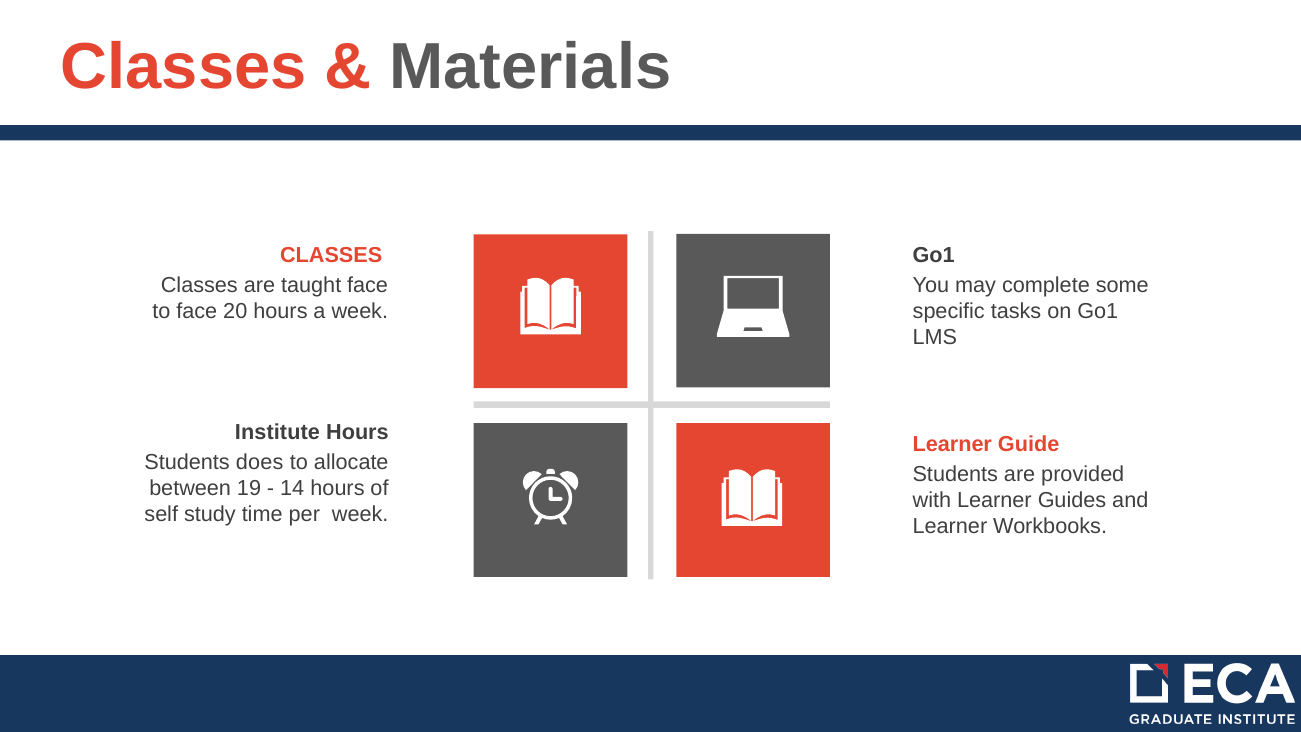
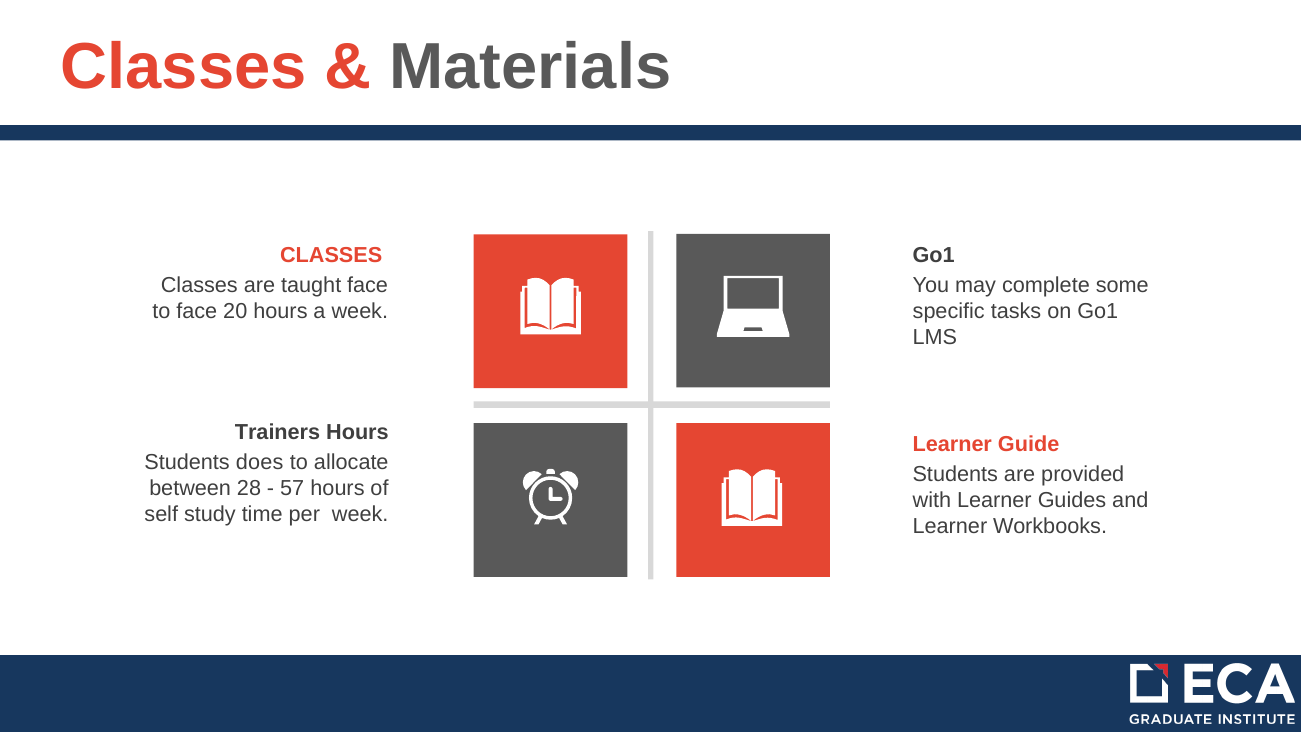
Institute: Institute -> Trainers (278, 432)
19: 19 -> 28 (249, 488)
14: 14 -> 57 (292, 488)
